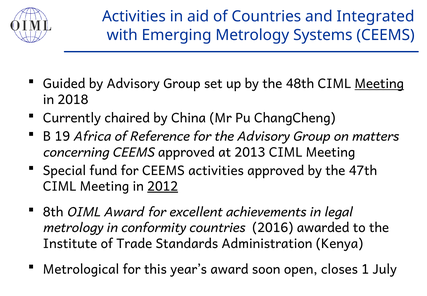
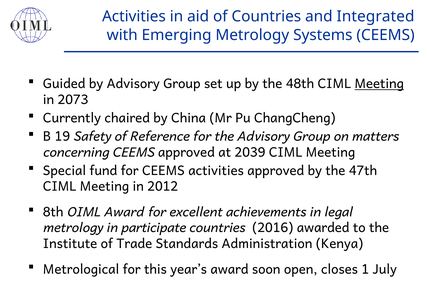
2018: 2018 -> 2073 (73, 100)
Africa: Africa -> Safety (92, 136)
2013: 2013 -> 2039 (250, 152)
2012 underline: present -> none (163, 186)
conformity: conformity -> participate (153, 228)
